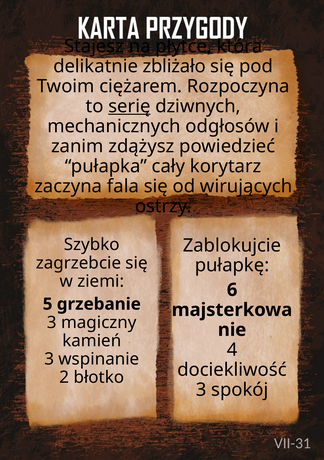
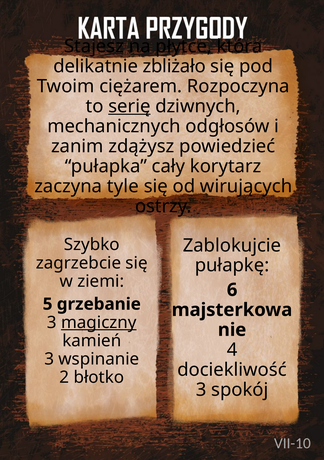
fala: fala -> tyle (123, 186)
magiczny underline: none -> present (99, 323)
VII-31: VII-31 -> VII-10 (292, 444)
